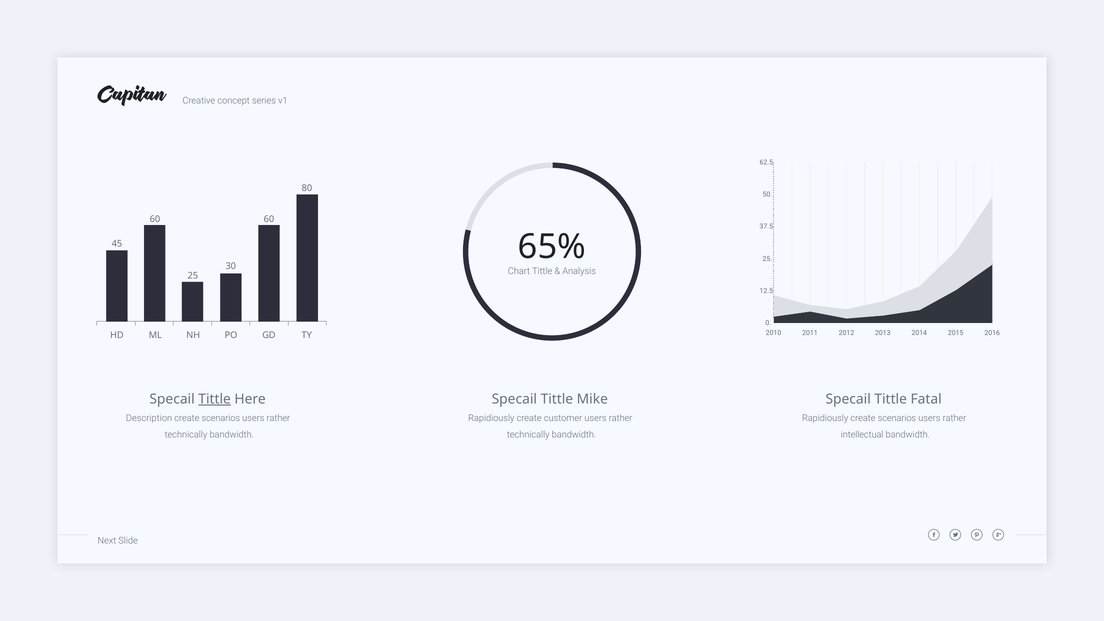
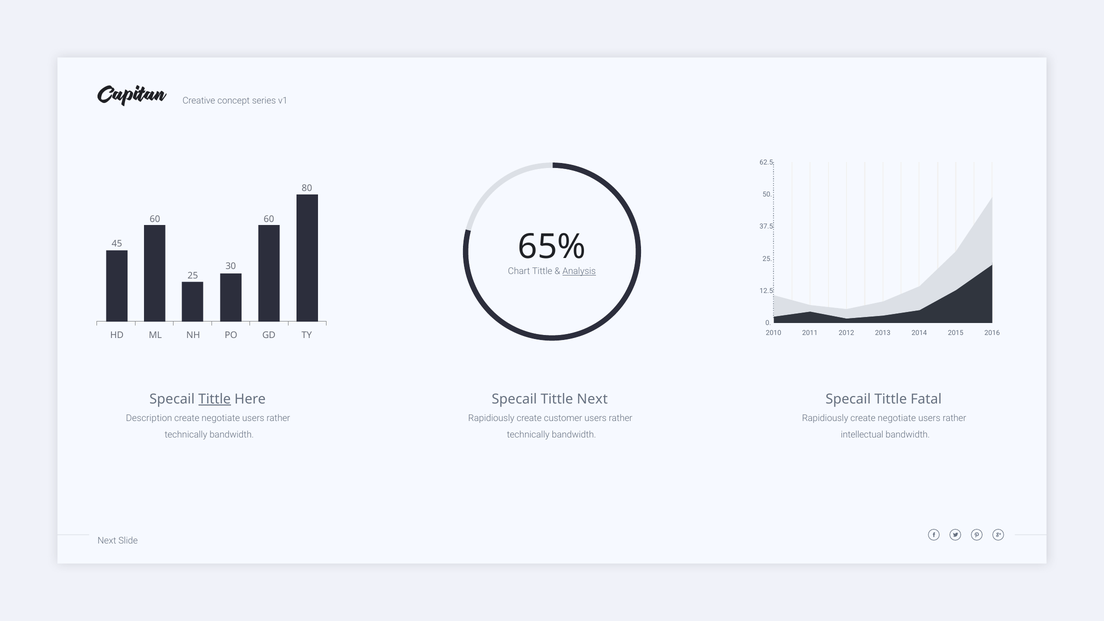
Analysis underline: none -> present (579, 271)
Tittle Mike: Mike -> Next (592, 399)
scenarios: scenarios -> negotiate (221, 418)
Rapidiously create scenarios: scenarios -> negotiate (897, 418)
